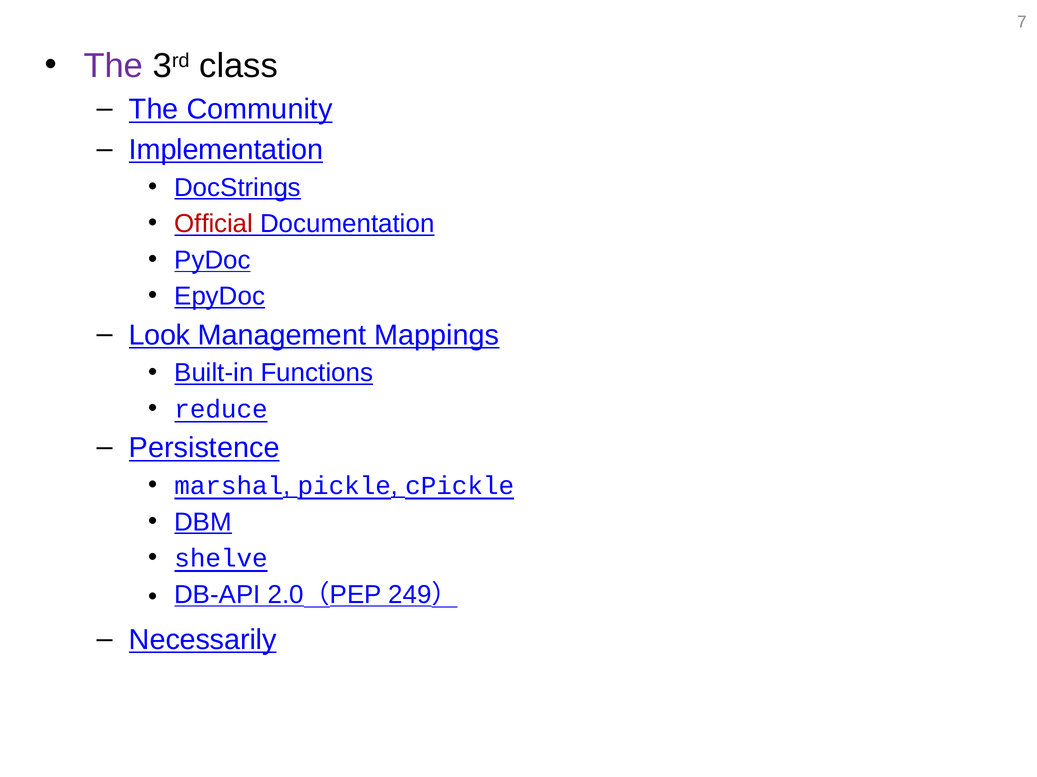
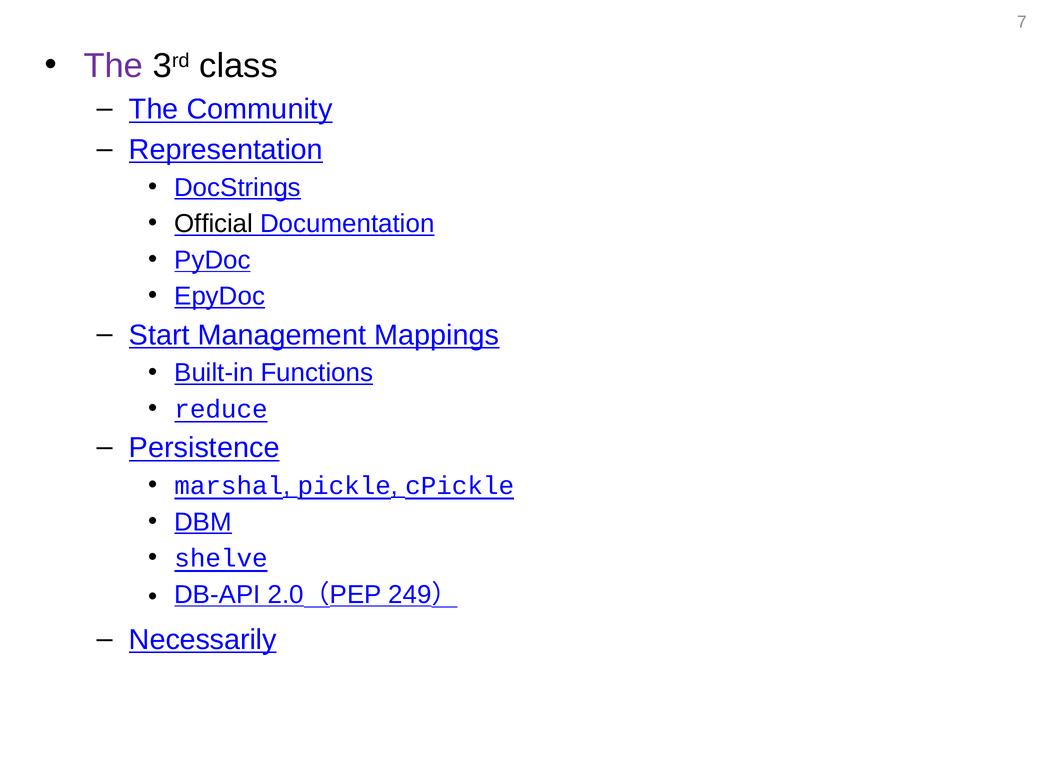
Implementation: Implementation -> Representation (226, 150)
Official colour: red -> black (214, 224)
Look: Look -> Start (159, 335)
